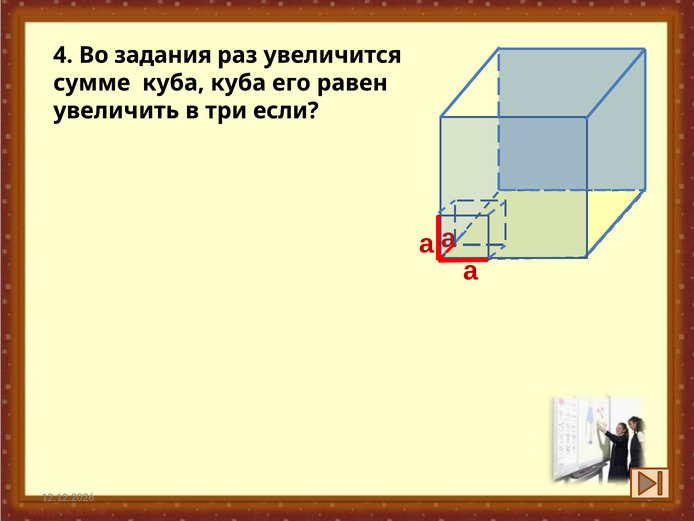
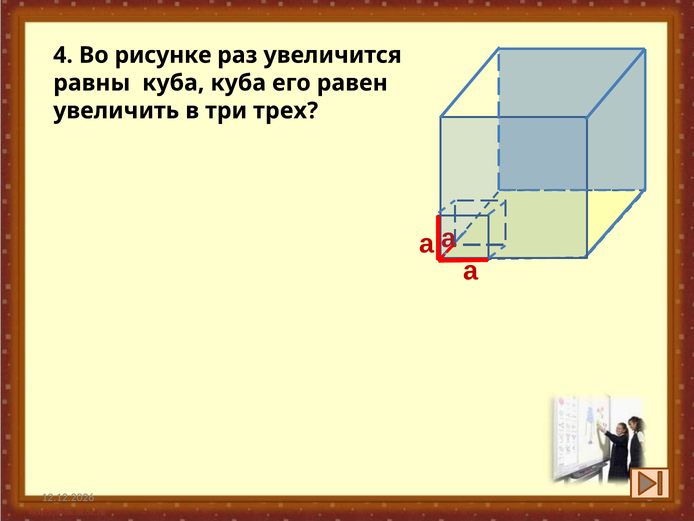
задания: задания -> рисунке (163, 55)
сумме: сумме -> равны (92, 83)
если: если -> трех (286, 111)
